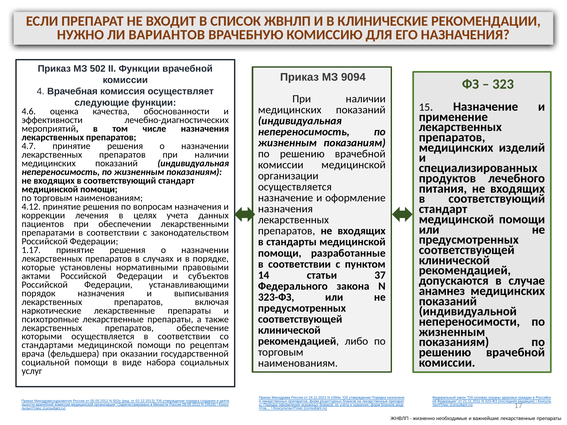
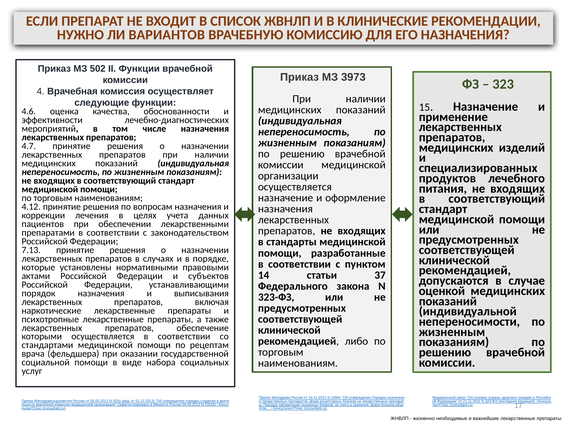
9094: 9094 -> 3973 (353, 77)
1.17: 1.17 -> 7.13 (31, 250)
анамнез: анамнез -> оценкой (442, 291)
